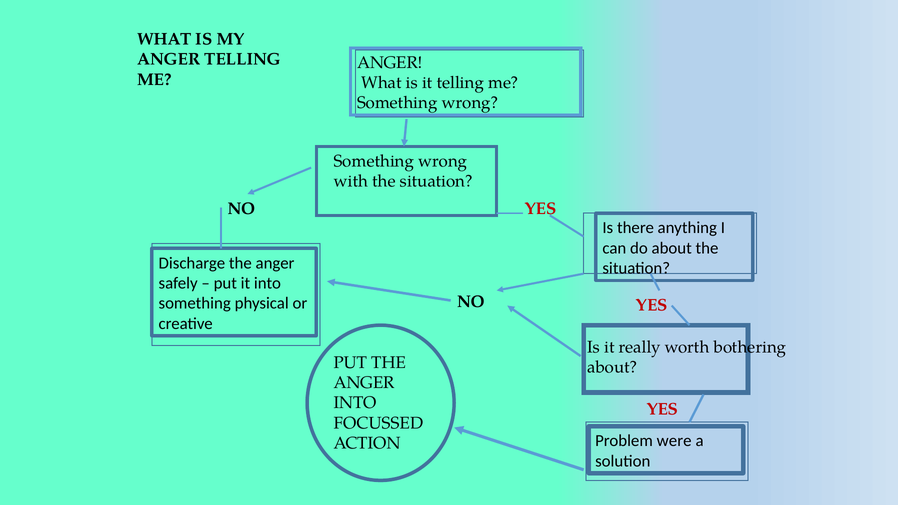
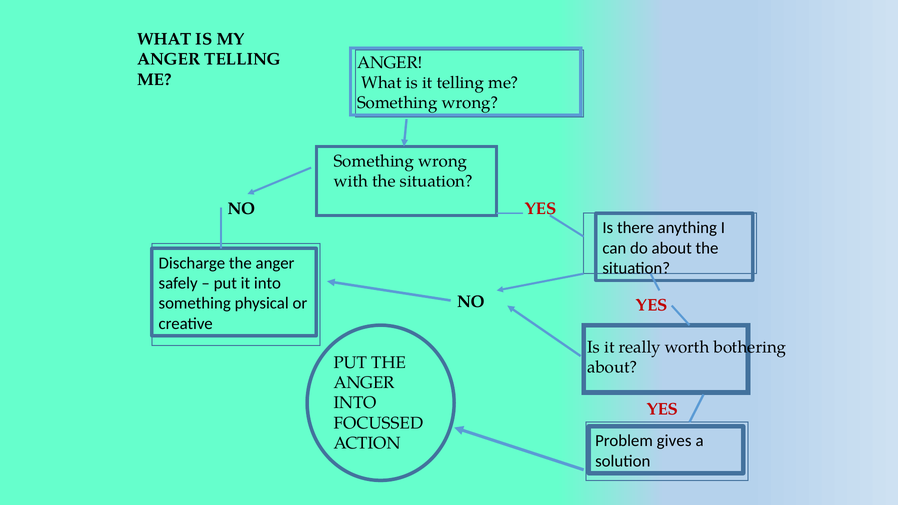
were: were -> gives (674, 441)
